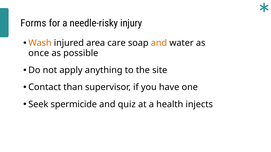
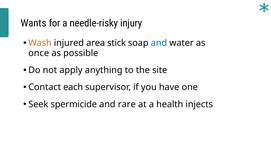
Forms: Forms -> Wants (33, 23)
care: care -> stick (117, 43)
and colour: orange -> blue (159, 43)
than: than -> each (73, 87)
quiz: quiz -> rare (127, 105)
